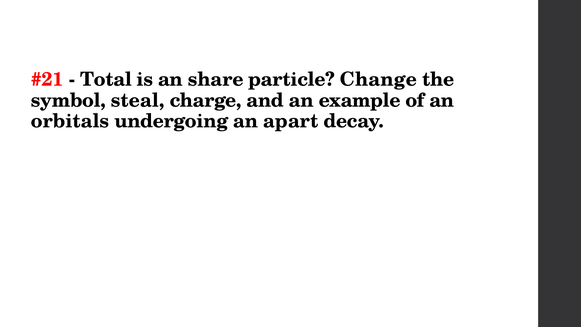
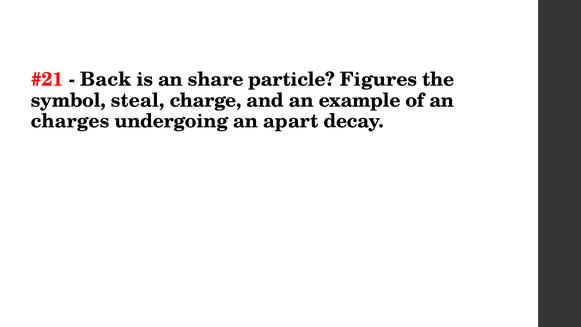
Total: Total -> Back (106, 79)
Change: Change -> Figures (379, 79)
orbitals: orbitals -> charges (70, 121)
